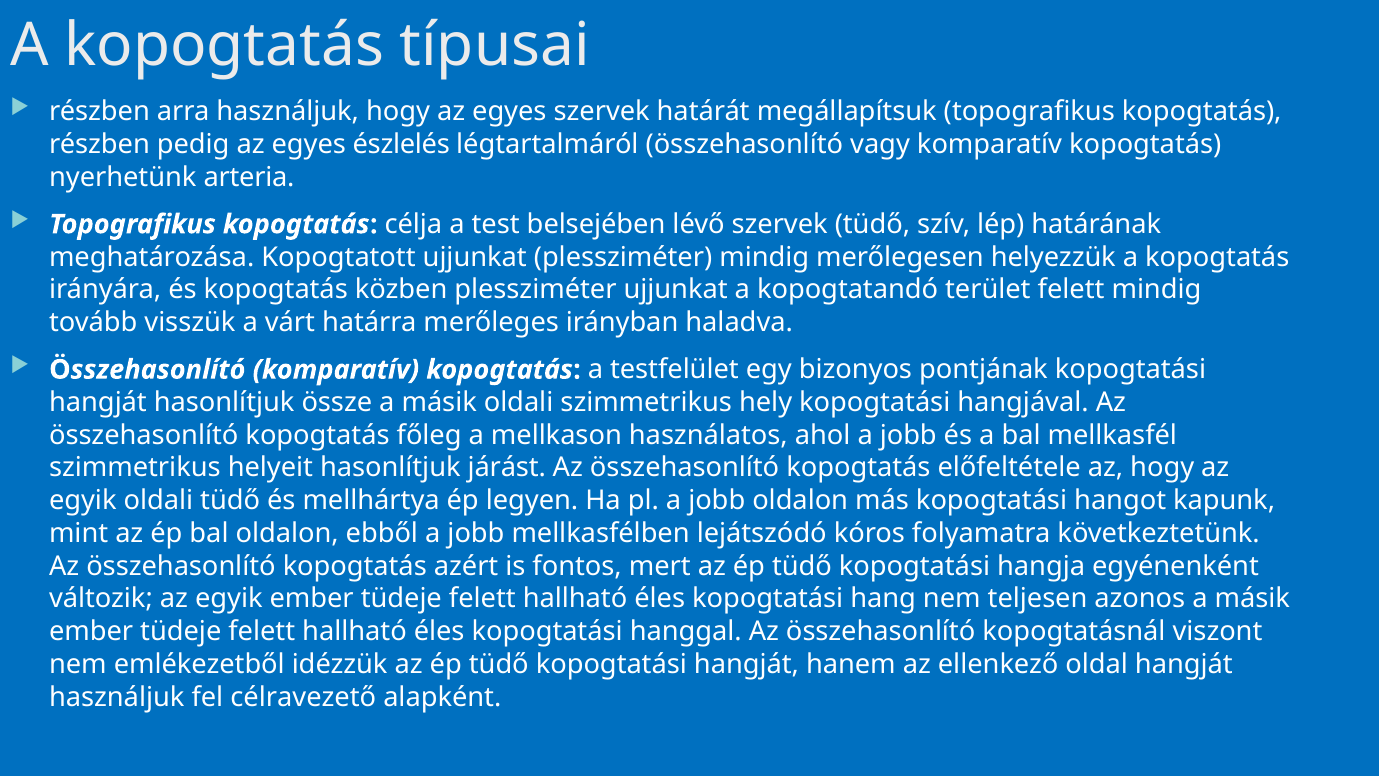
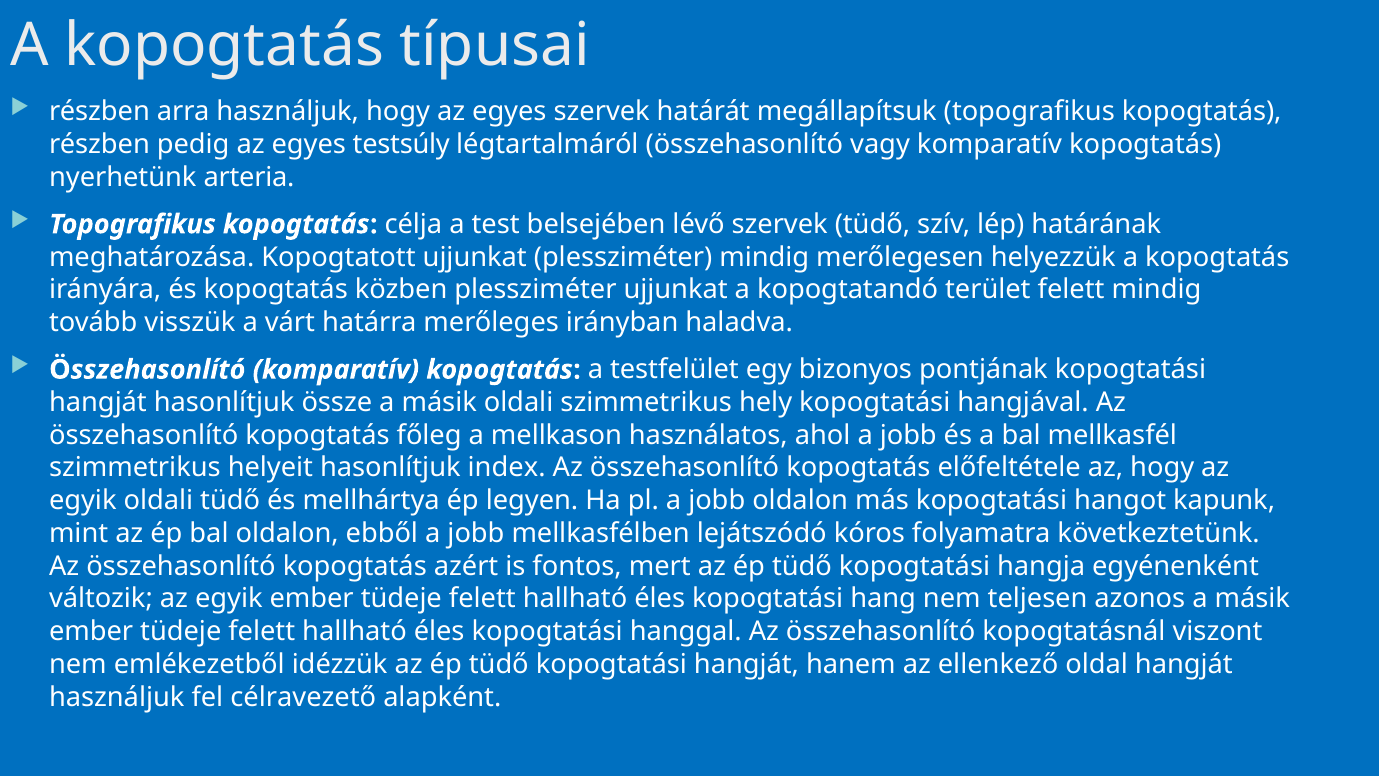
észlelés: észlelés -> testsúly (401, 144)
járást: járást -> index (507, 468)
